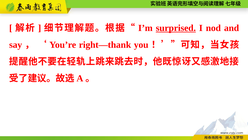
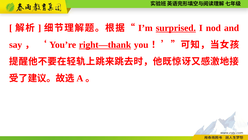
right—thank underline: none -> present (105, 45)
